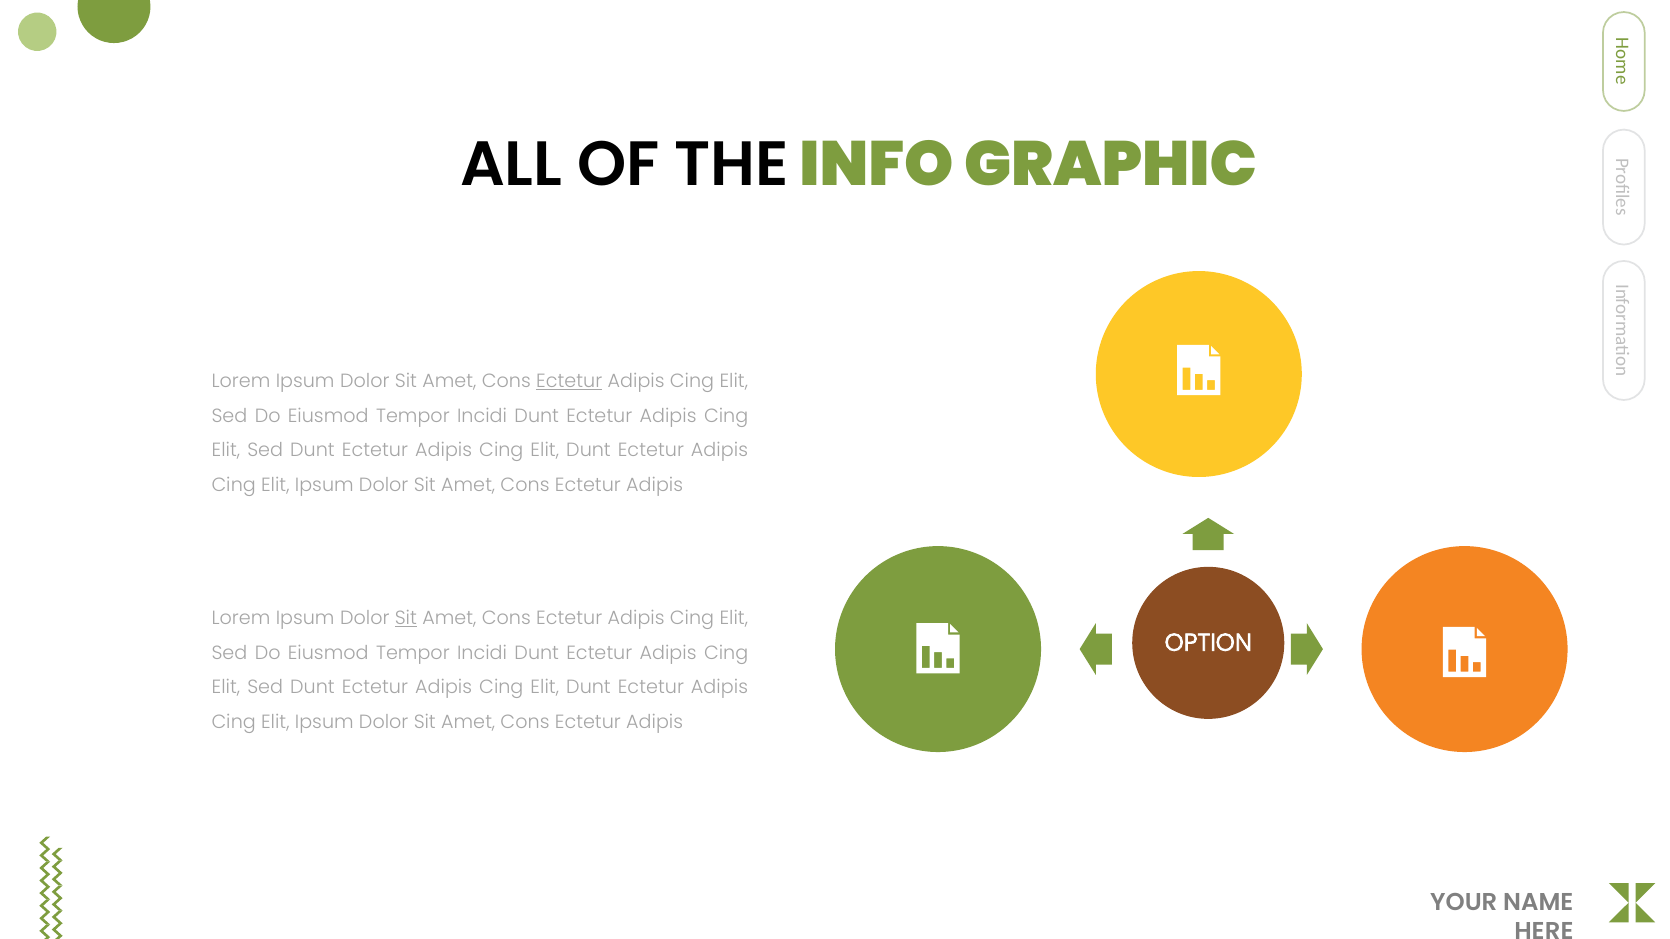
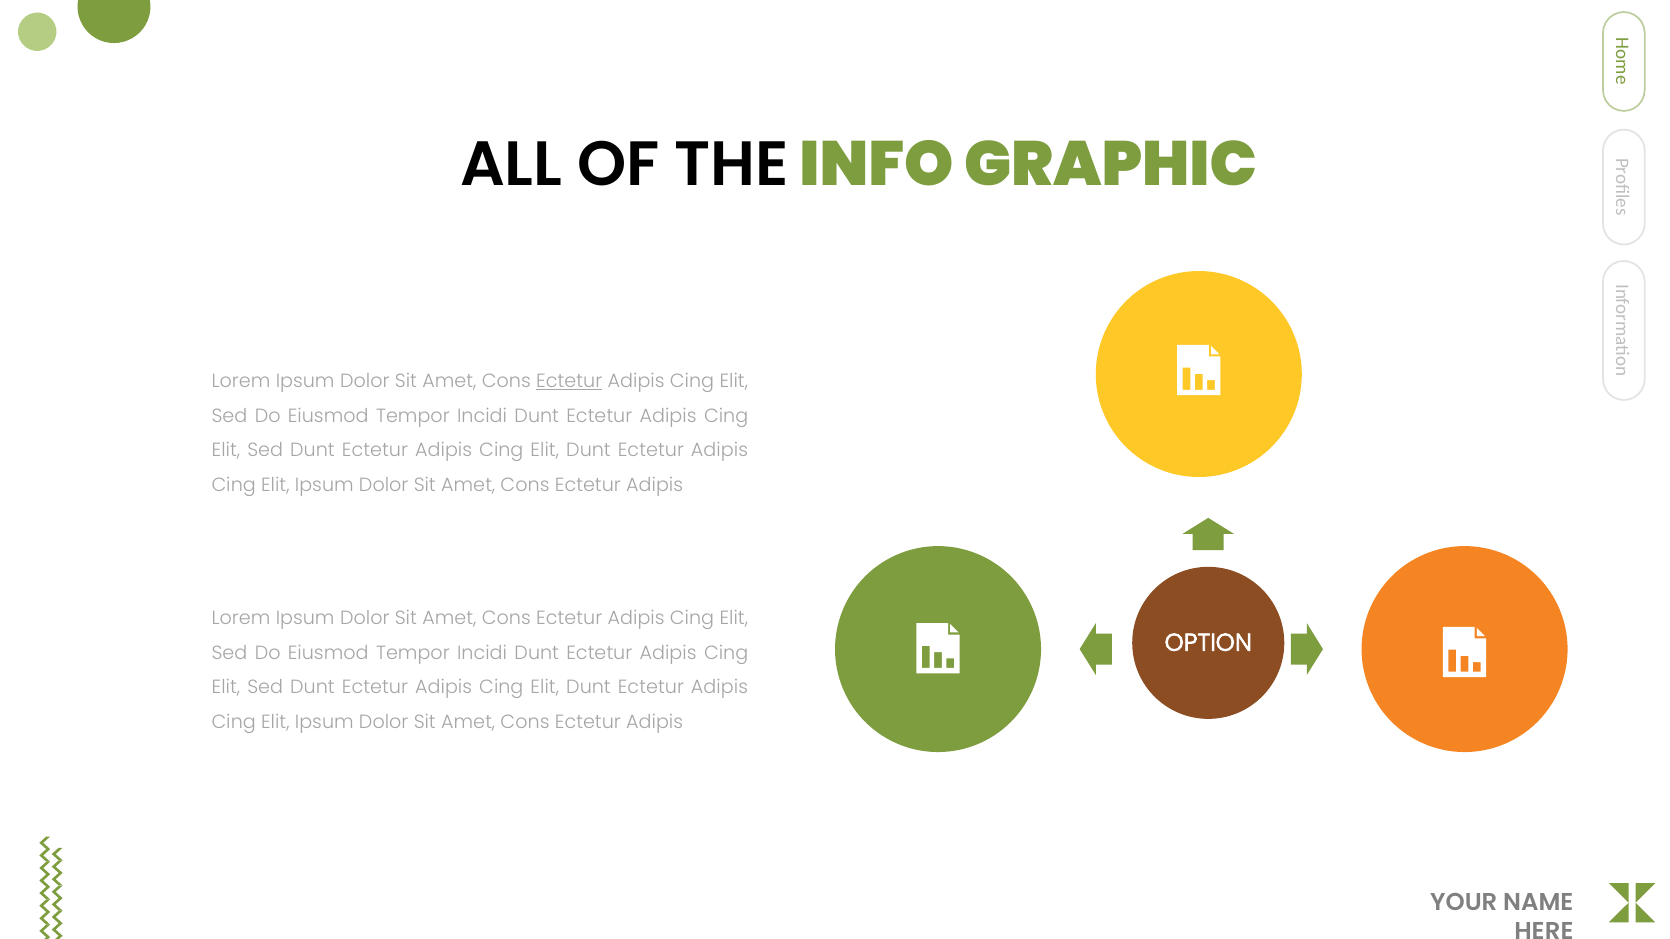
Sit underline: present -> none (406, 619)
